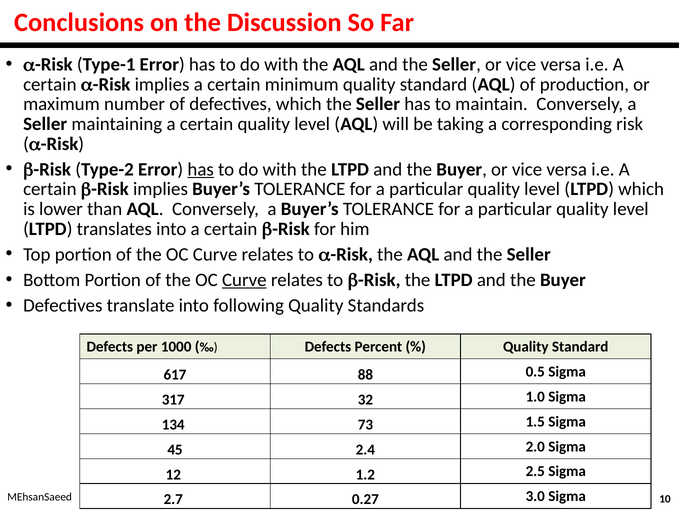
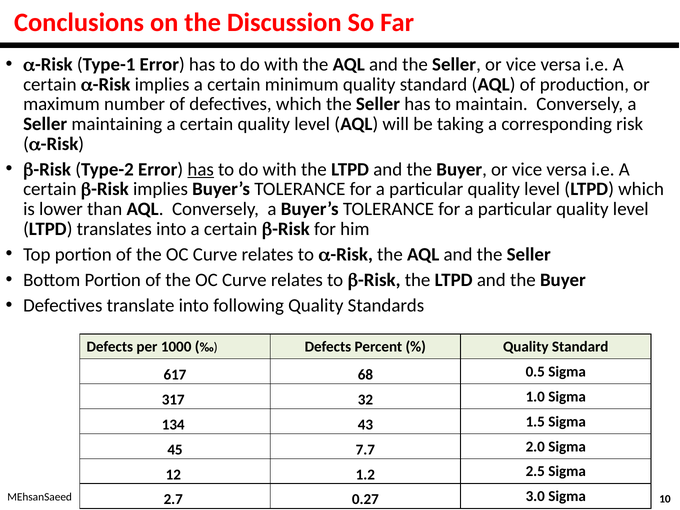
Curve underline: present -> none (244, 280)
88: 88 -> 68 (365, 375)
73: 73 -> 43 (365, 425)
2.4: 2.4 -> 7.7 (365, 450)
